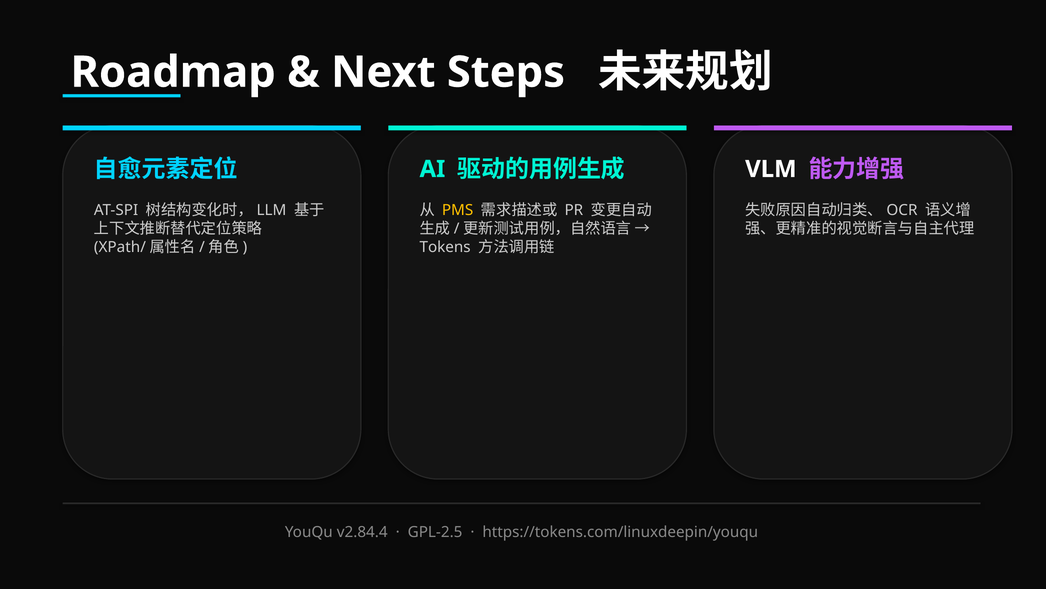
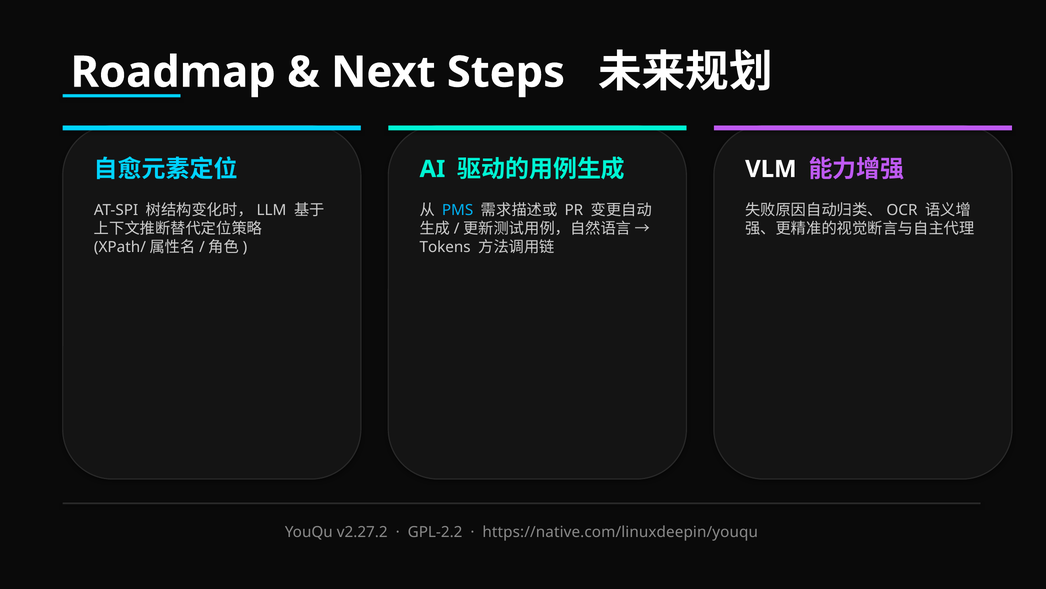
PMS colour: yellow -> light blue (458, 210)
v2.84.4: v2.84.4 -> v2.27.2 (362, 532)
GPL-2.5: GPL-2.5 -> GPL-2.2 (435, 532)
https://tokens.com/linuxdeepin/youqu: https://tokens.com/linuxdeepin/youqu -> https://native.com/linuxdeepin/youqu (620, 532)
